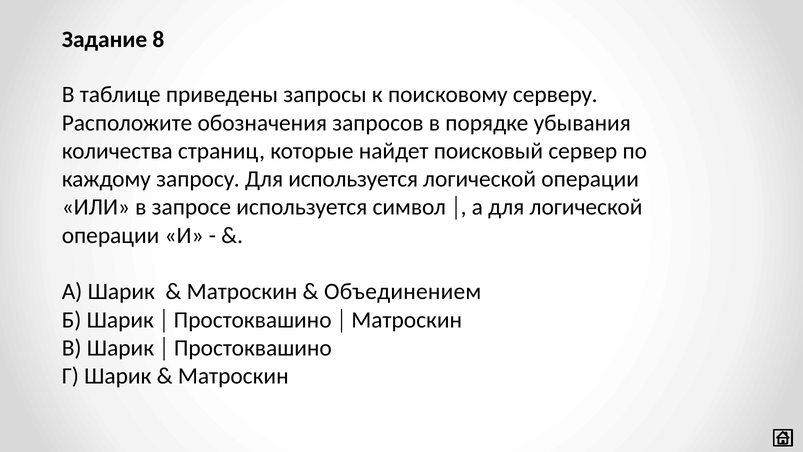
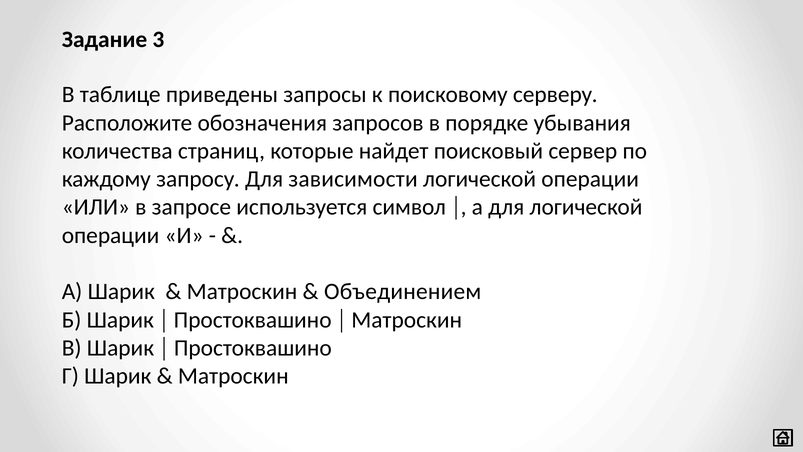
8: 8 -> 3 (158, 40)
Для используется: используется -> зависимости (353, 179)
